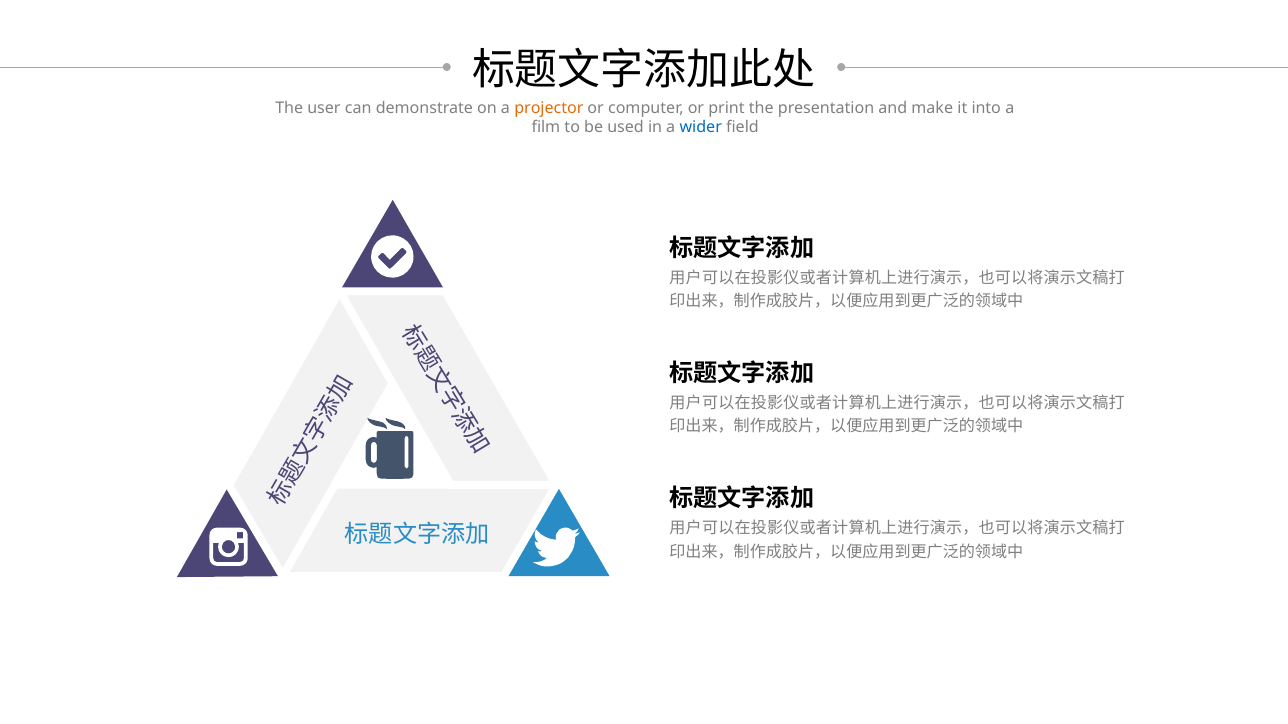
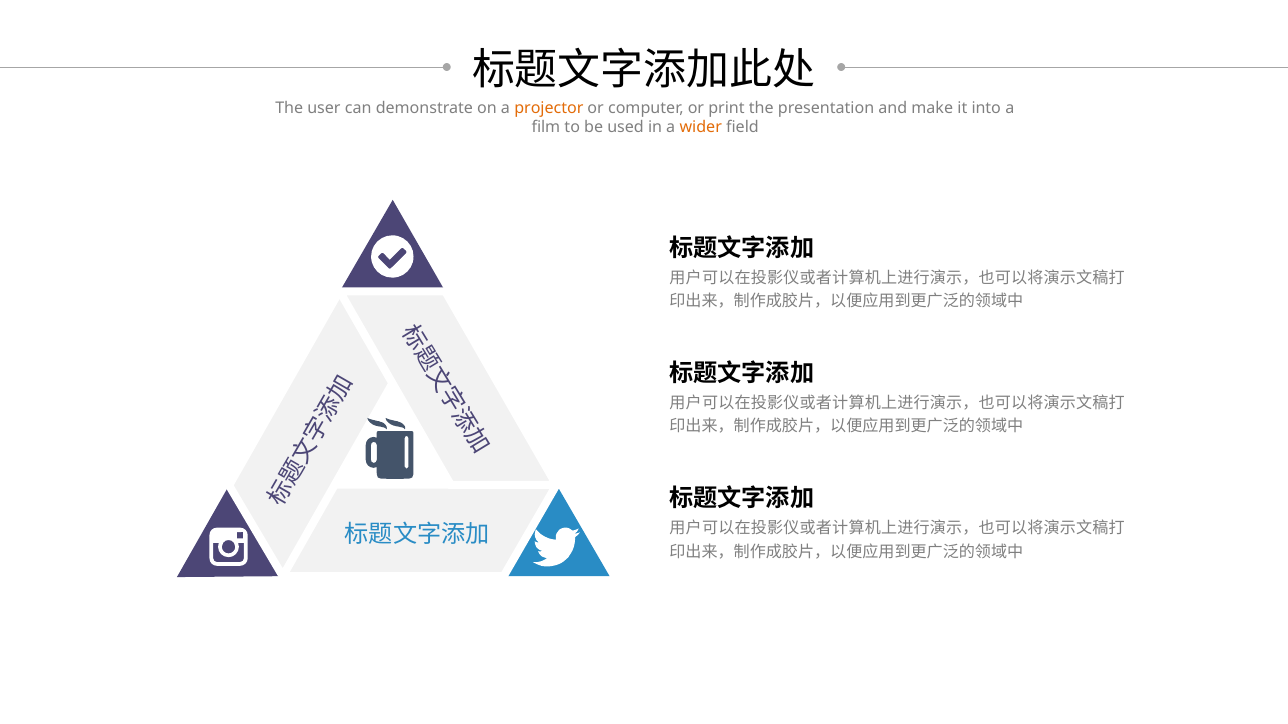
wider colour: blue -> orange (701, 127)
